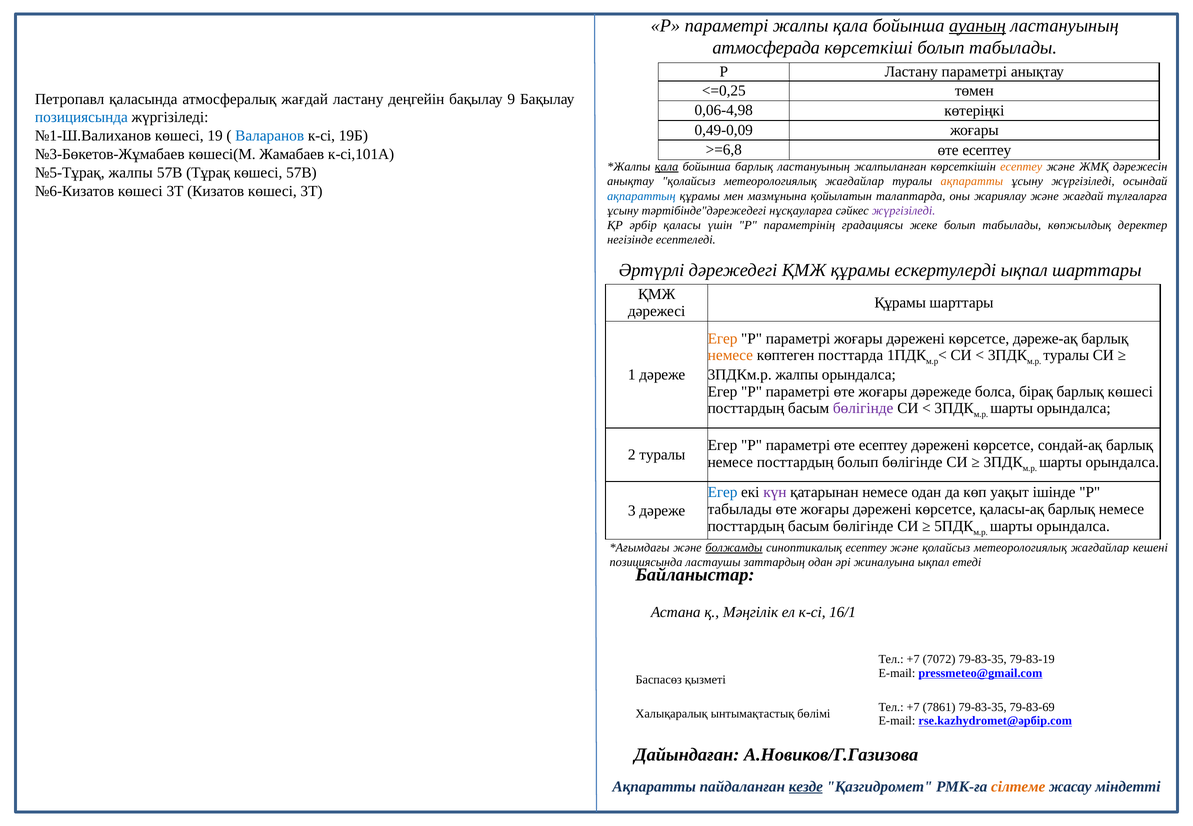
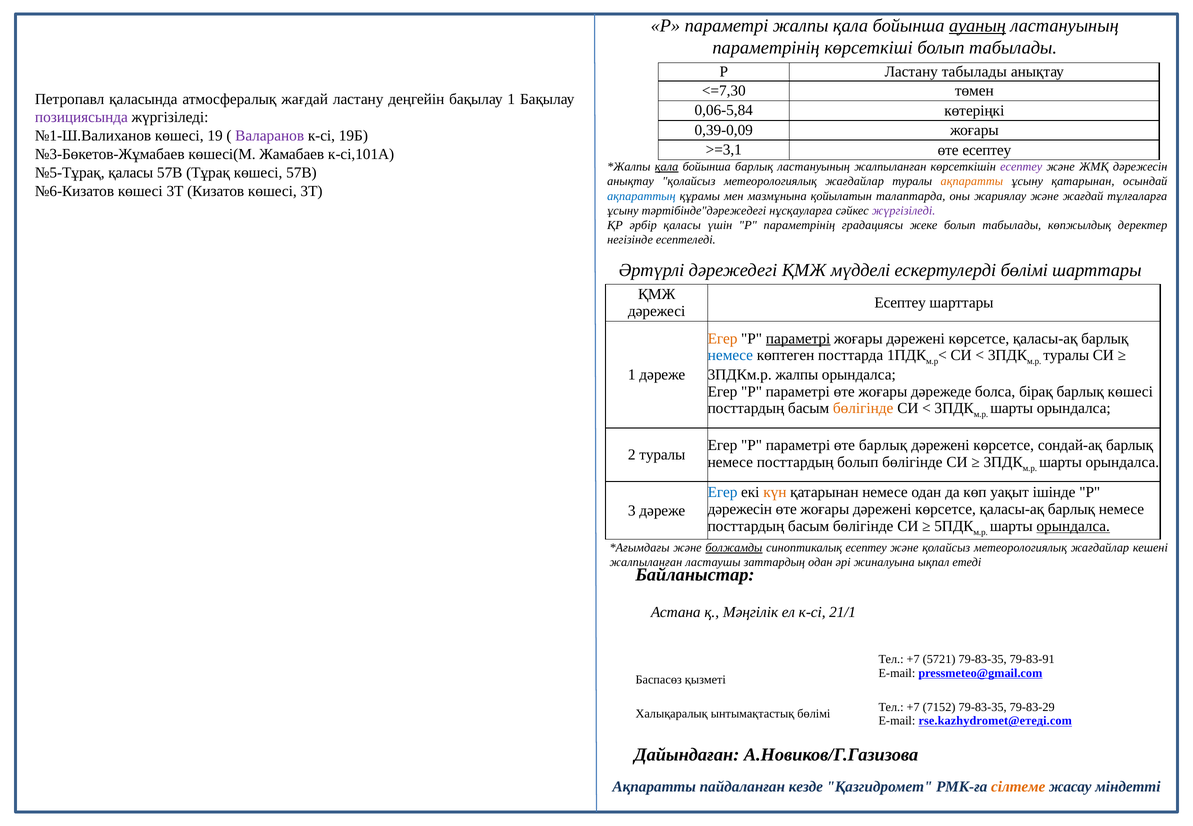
атмосферада: атмосферада -> параметрінің (766, 48)
Ластану параметрі: параметрі -> табылады (974, 72)
<=0,25: <=0,25 -> <=7,30 (724, 91)
бақылау 9: 9 -> 1 (511, 99)
0,06-4,98: 0,06-4,98 -> 0,06-5,84 (724, 110)
позициясында colour: blue -> purple (81, 117)
0,49-0,09: 0,49-0,09 -> 0,39-0,09 (724, 130)
Валаранов colour: blue -> purple (270, 136)
>=6,8: >=6,8 -> >=3,1 (724, 150)
есептеу colour: orange -> purple (1021, 167)
№5-Тұрақ жалпы: жалпы -> қаласы (131, 173)
ұсыну жүргізіледі: жүргізіледі -> қатарынан (1083, 181)
ҚМЖ құрамы: құрамы -> мүдделі (860, 270)
ескертулерді ықпал: ықпал -> бөлімі (1024, 270)
Құрамы: Құрамы -> Есептеу (900, 303)
параметрі underline: none -> present (798, 338)
дәреже-ақ: дәреже-ақ -> қаласы-ақ (1045, 338)
немесе colour: orange -> blue (730, 355)
бөлігінде colour: purple -> orange (863, 408)
параметрі өте есептеу: есептеу -> барлық (883, 445)
күн colour: purple -> orange (775, 492)
табылады: табылады -> дәрежесін (740, 509)
орындалса underline: none -> present (1073, 526)
позициясында: позициясында -> жалпыланған (646, 562)
16/1: 16/1 -> 21/1 (843, 612)
7072: 7072 -> 5721 (939, 659)
79-83-19: 79-83-19 -> 79-83-91 (1032, 659)
7861: 7861 -> 7152 (939, 707)
79-83-69: 79-83-69 -> 79-83-29 (1032, 707)
rse.kazhydromet@әрбір.com: rse.kazhydromet@әрбір.com -> rse.kazhydromet@етеді.com (995, 721)
кезде underline: present -> none (806, 786)
